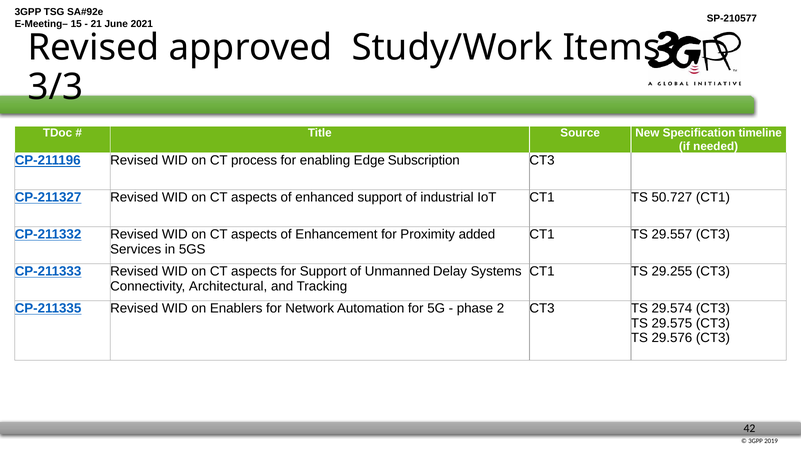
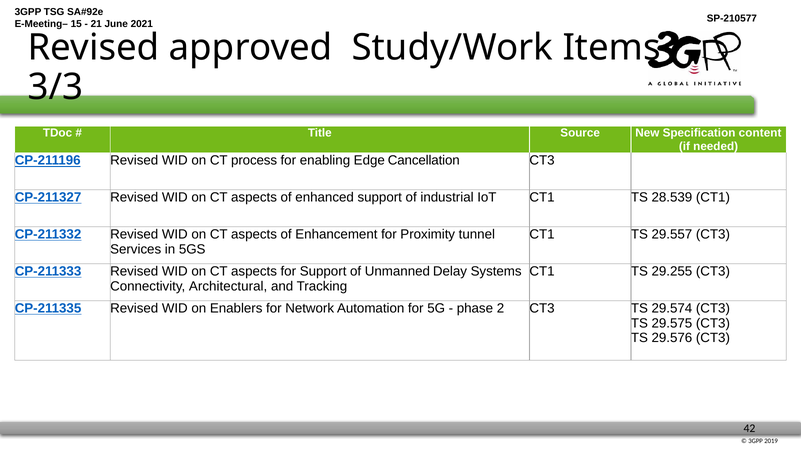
timeline: timeline -> content (760, 133)
Subscription: Subscription -> Cancellation (424, 160)
50.727: 50.727 -> 28.539 (672, 197)
added: added -> tunnel (477, 234)
